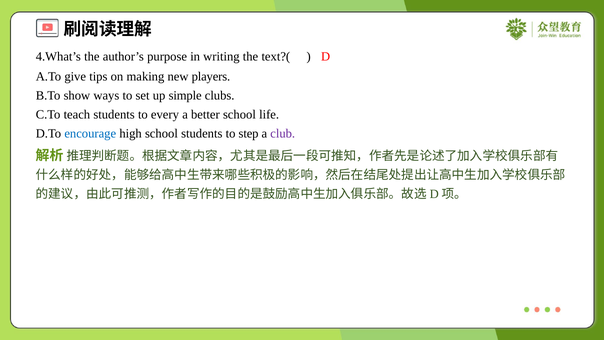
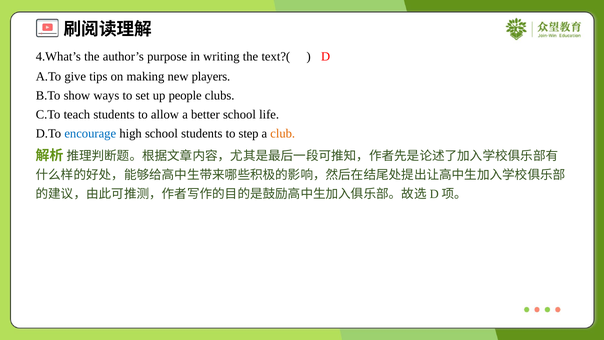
simple: simple -> people (185, 96)
every: every -> allow (165, 114)
club colour: purple -> orange (283, 133)
